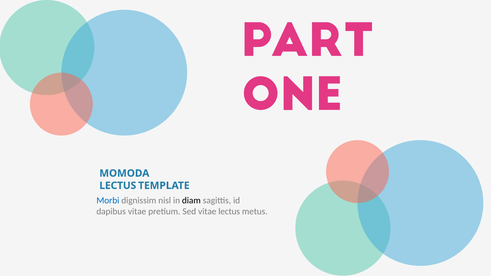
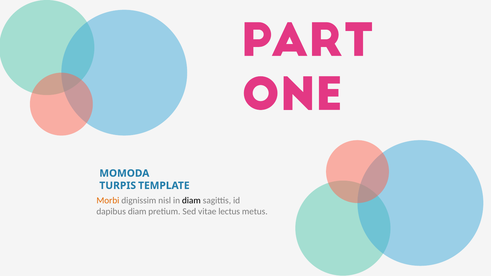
LECTUS: LECTUS -> TURPIS (118, 186)
Morbi colour: blue -> orange (108, 201)
dapibus vitae: vitae -> diam (137, 212)
